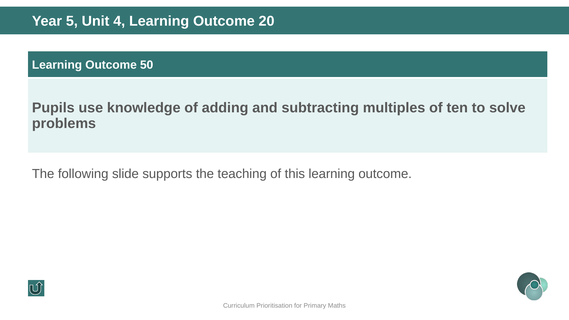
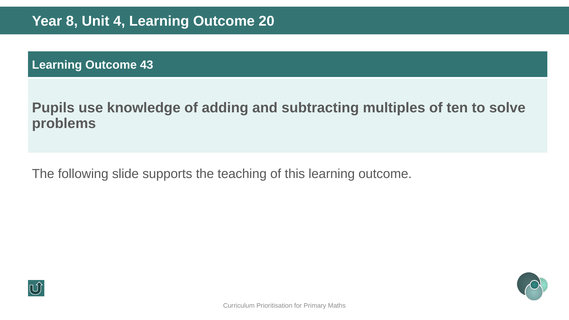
5: 5 -> 8 (72, 21)
50: 50 -> 43 (147, 65)
